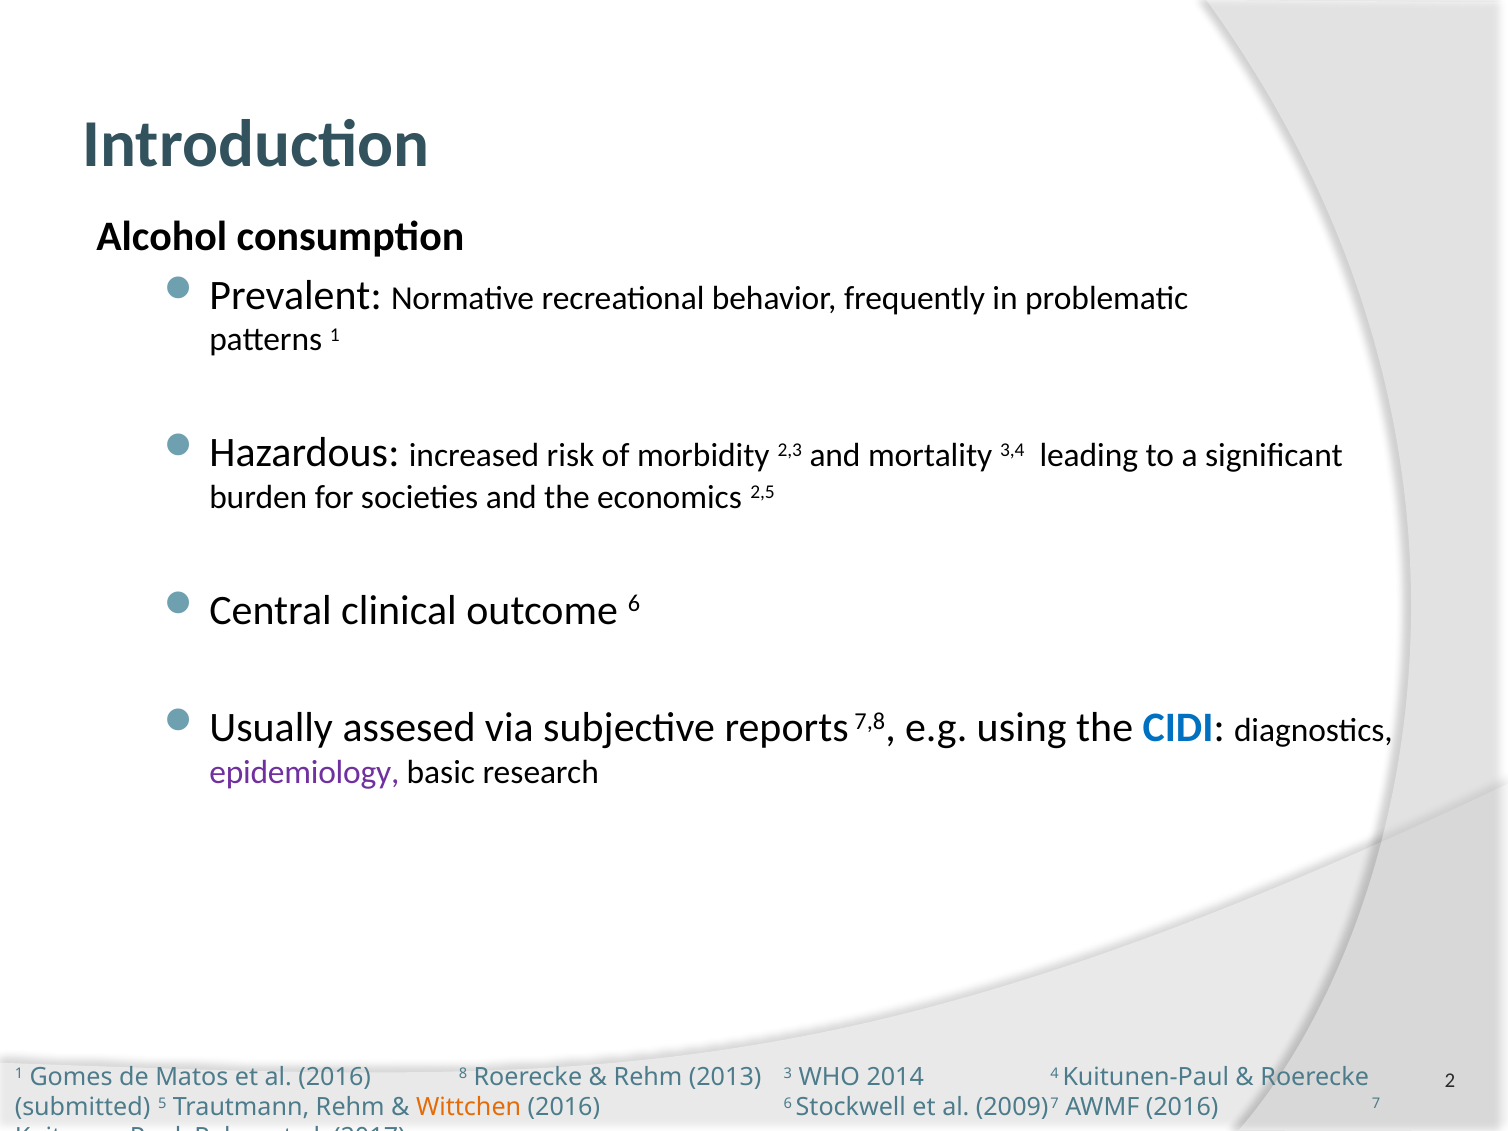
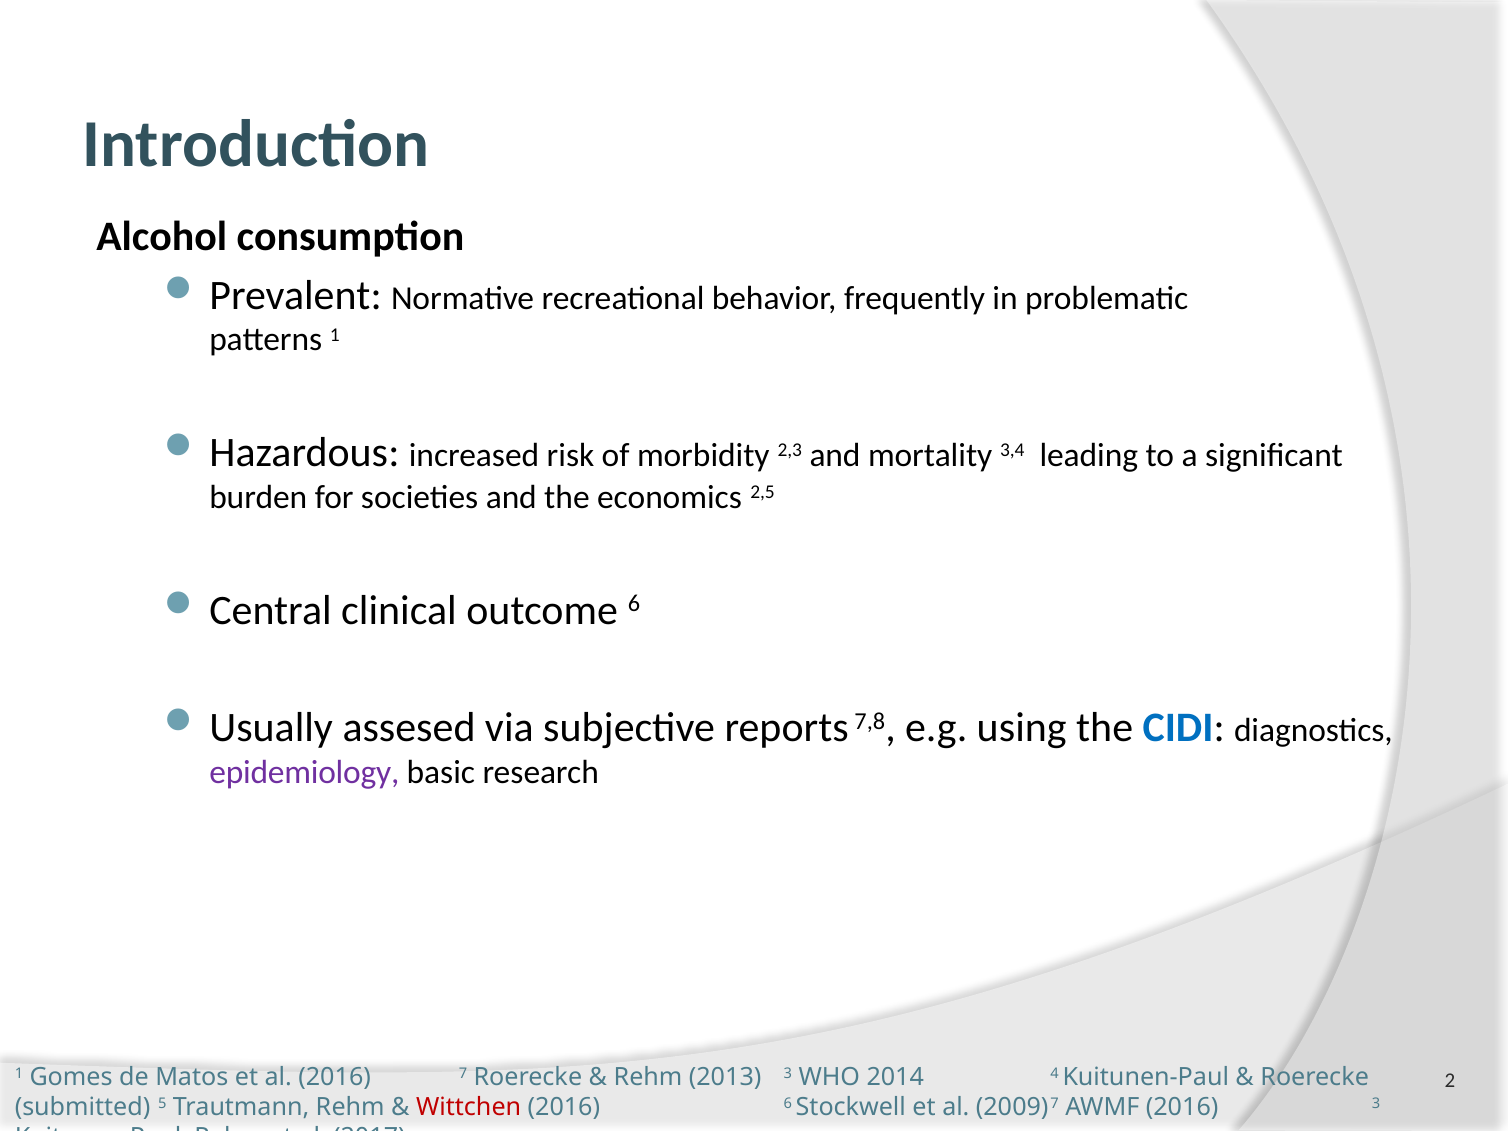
8: 8 -> 7 (463, 1073)
Wittchen colour: orange -> red (469, 1107)
2016 7: 7 -> 3 (1376, 1103)
